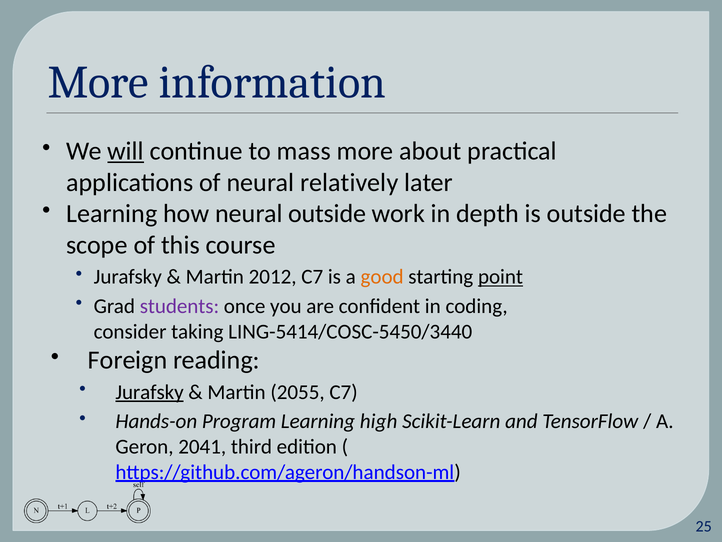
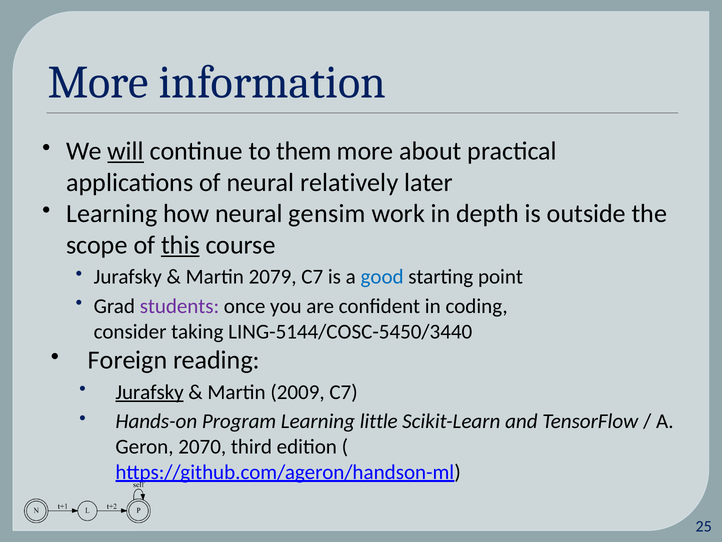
mass: mass -> them (304, 151)
neural outside: outside -> gensim (327, 214)
this underline: none -> present (180, 245)
2012: 2012 -> 2079 (273, 277)
good colour: orange -> blue (382, 277)
point underline: present -> none (500, 277)
LING-5414/COSC-5450/3440: LING-5414/COSC-5450/3440 -> LING-5144/COSC-5450/3440 (350, 331)
2055: 2055 -> 2009 (298, 392)
high: high -> little (379, 421)
2041: 2041 -> 2070 (202, 446)
